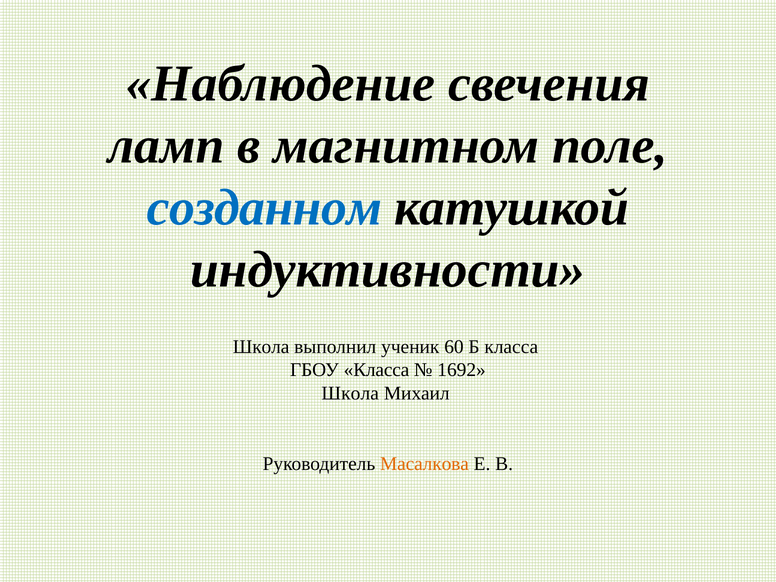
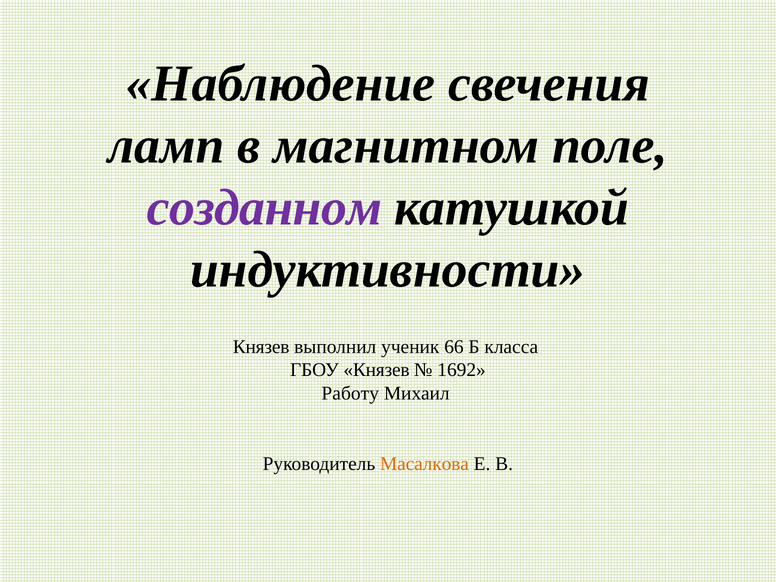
созданном colour: blue -> purple (264, 208)
Школа: Школа -> Князев (261, 347)
60: 60 -> 66 (454, 347)
ГБОУ Класса: Класса -> Князев (377, 370)
Школа: Школа -> Работу (350, 393)
